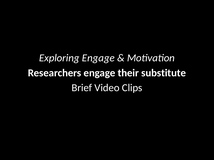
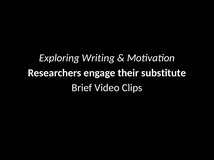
Exploring Engage: Engage -> Writing (98, 58)
